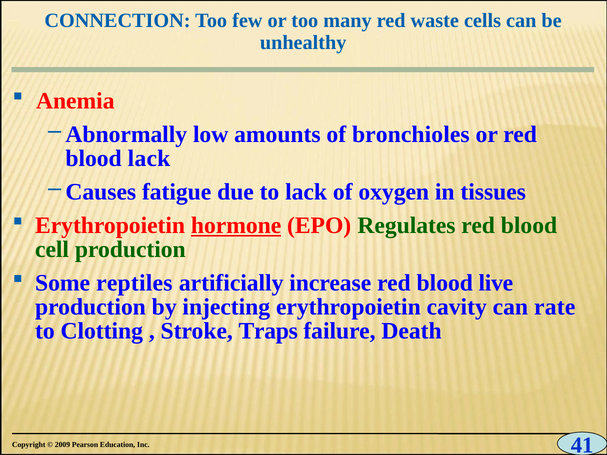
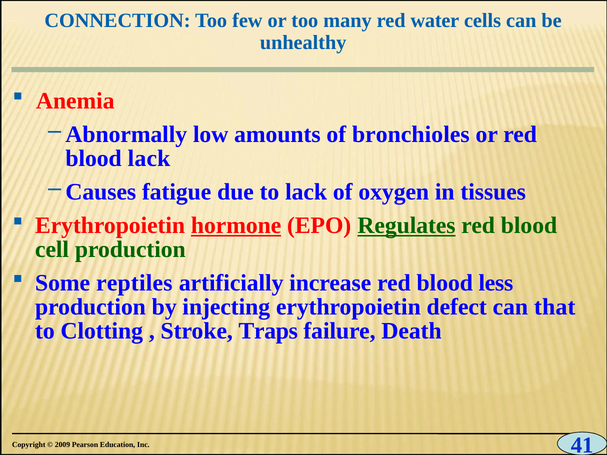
waste: waste -> water (435, 21)
Regulates underline: none -> present (406, 226)
live: live -> less (496, 283)
cavity: cavity -> defect (457, 307)
rate: rate -> that (555, 307)
